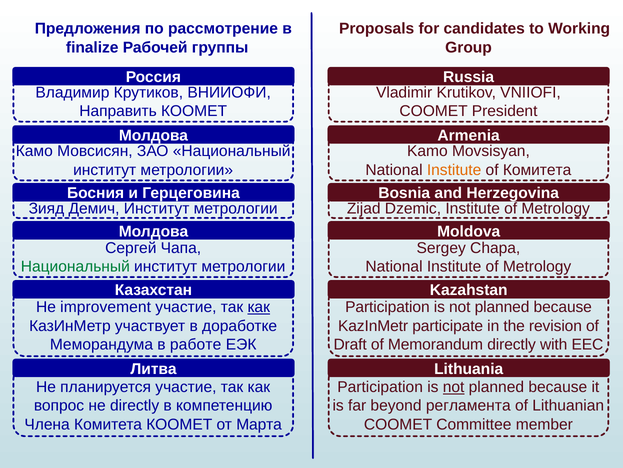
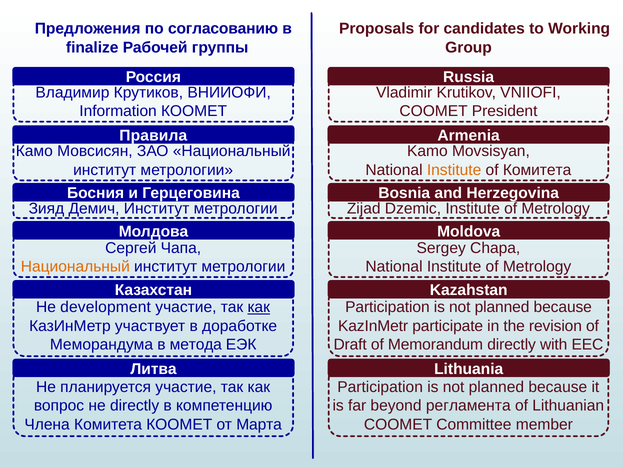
рассмотрение: рассмотрение -> согласованию (223, 29)
Направить: Направить -> Information (118, 111)
Молдова: Молдова -> Правила (153, 135)
Национальный colour: green -> orange (75, 266)
improvement: improvement -> development (106, 307)
работе: работе -> метода (196, 344)
not underline: present -> none (454, 386)
